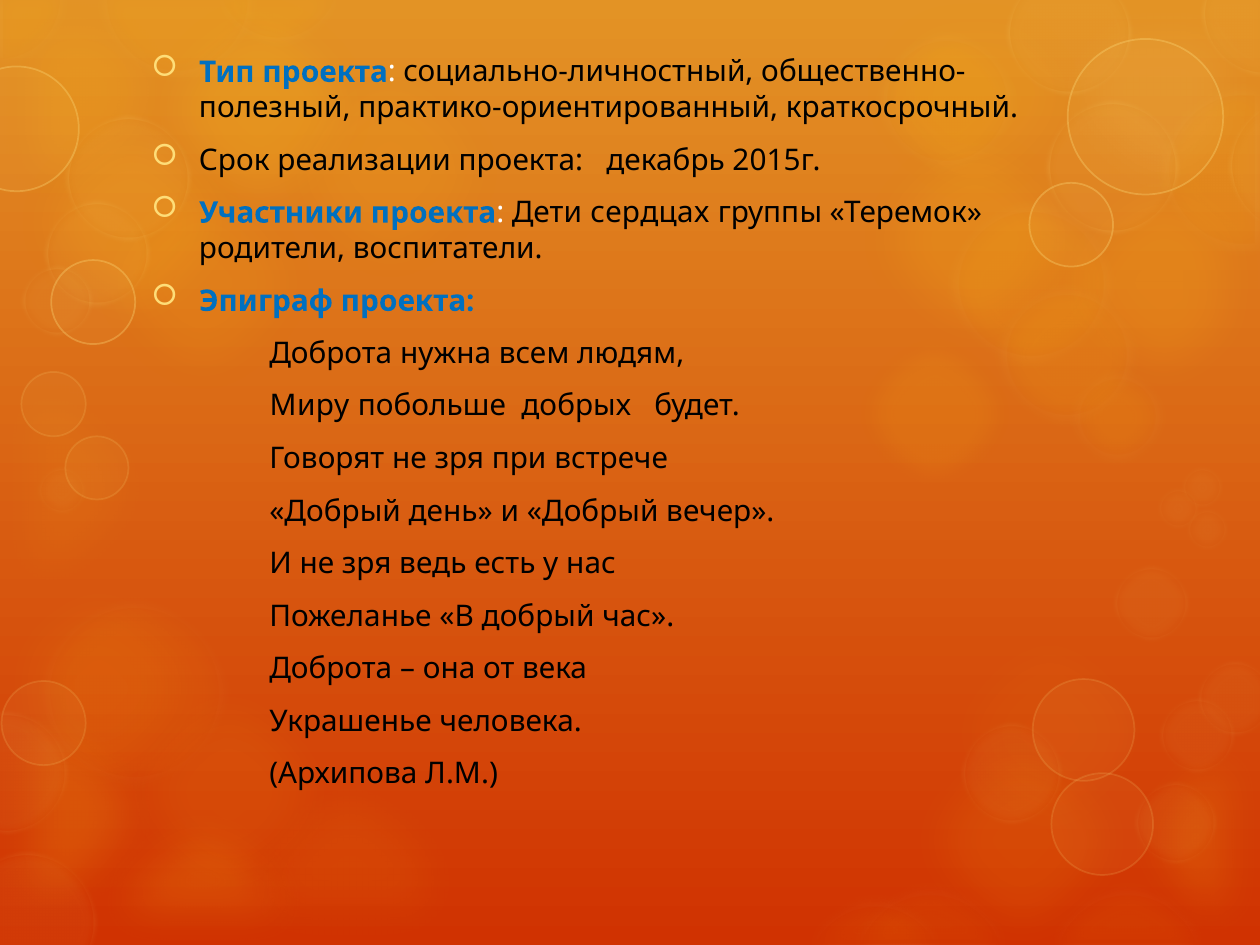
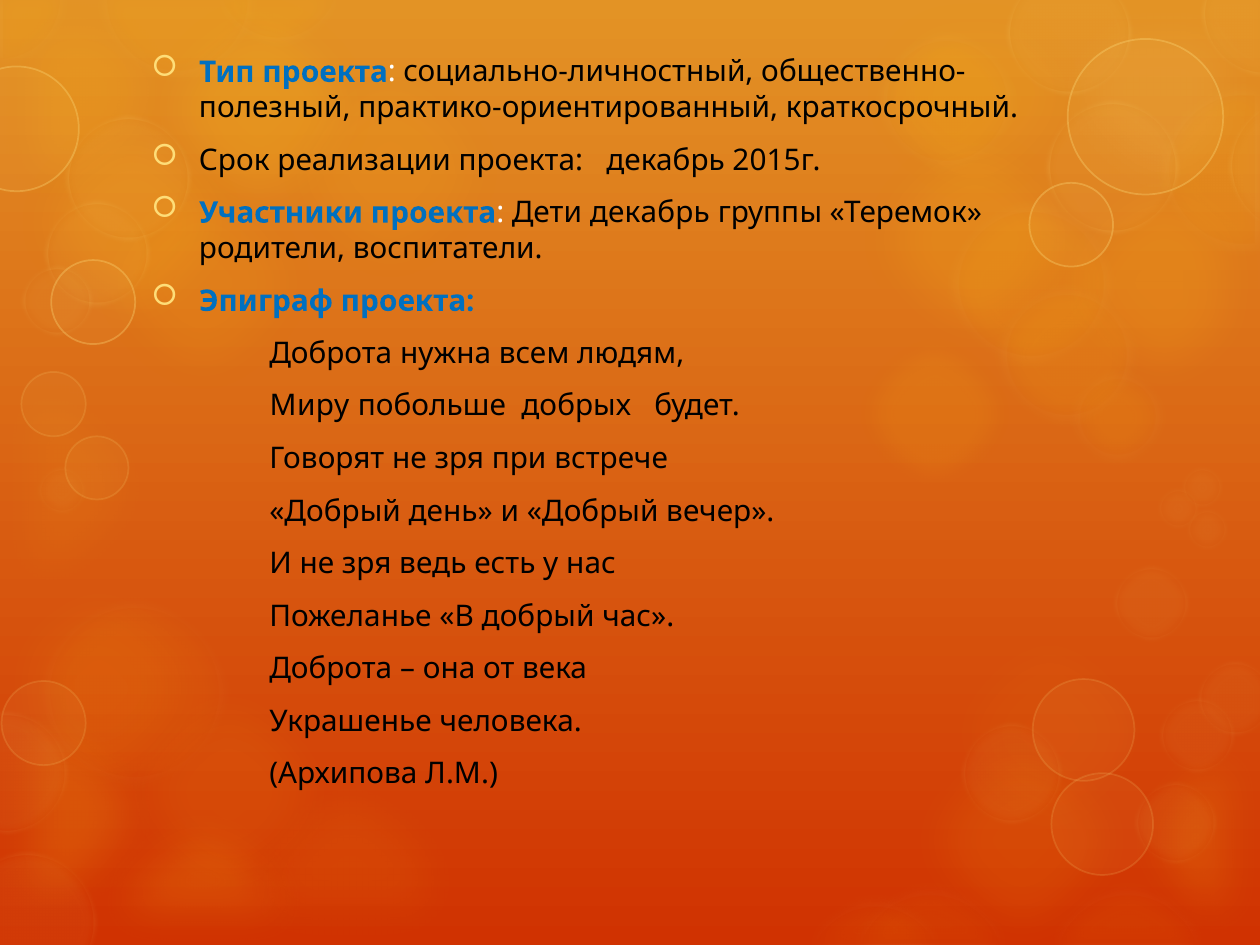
Дети сердцах: сердцах -> декабрь (650, 213)
